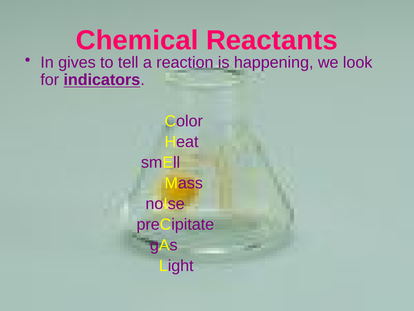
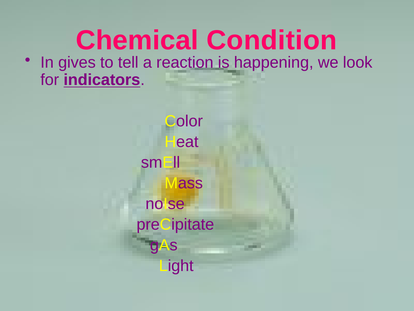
Reactants: Reactants -> Condition (272, 40)
